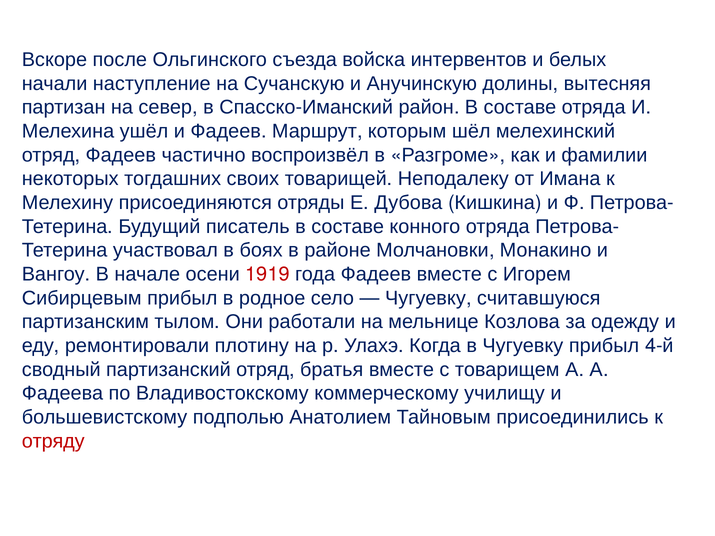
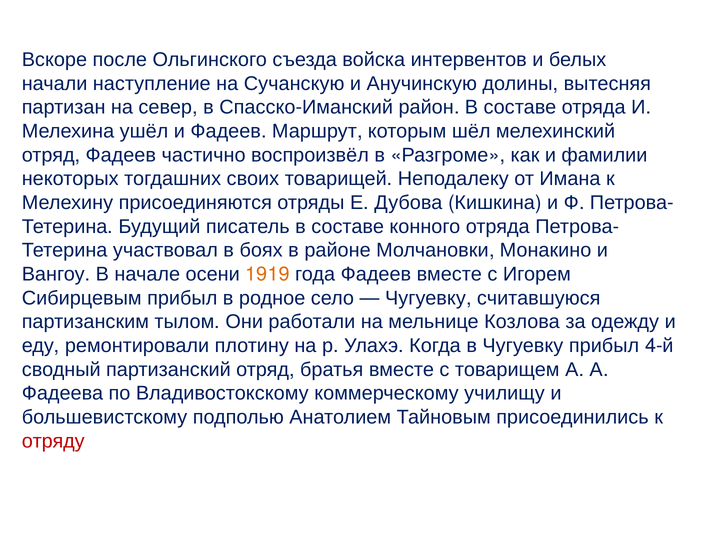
1919 colour: red -> orange (268, 274)
